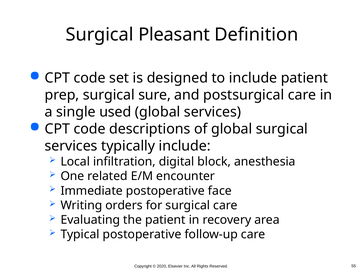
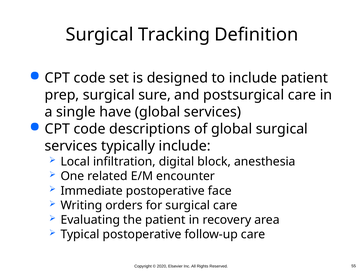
Pleasant: Pleasant -> Tracking (174, 35)
used: used -> have (115, 112)
